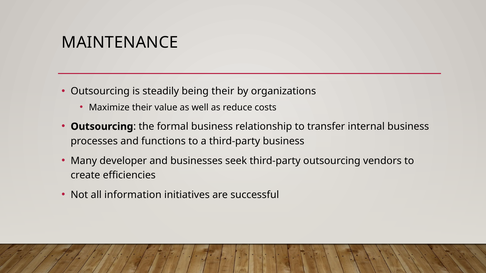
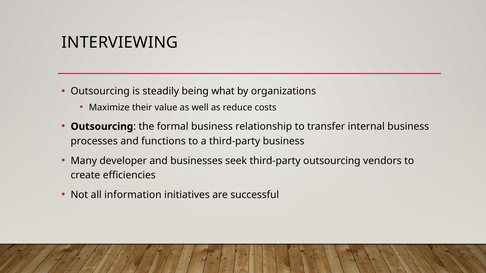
MAINTENANCE: MAINTENANCE -> INTERVIEWING (120, 43)
being their: their -> what (223, 91)
